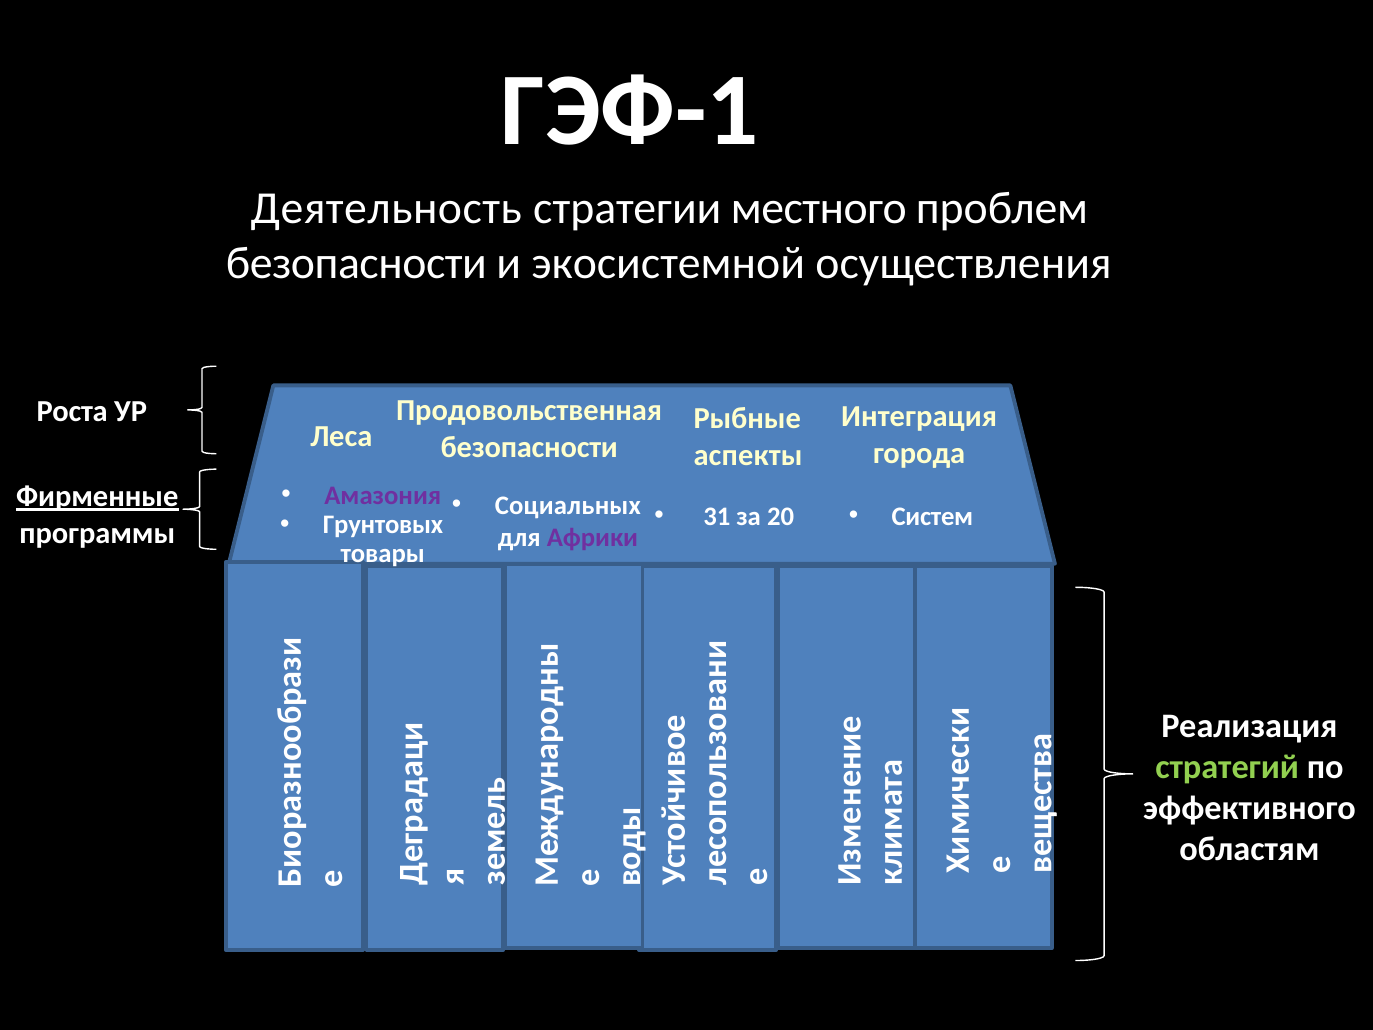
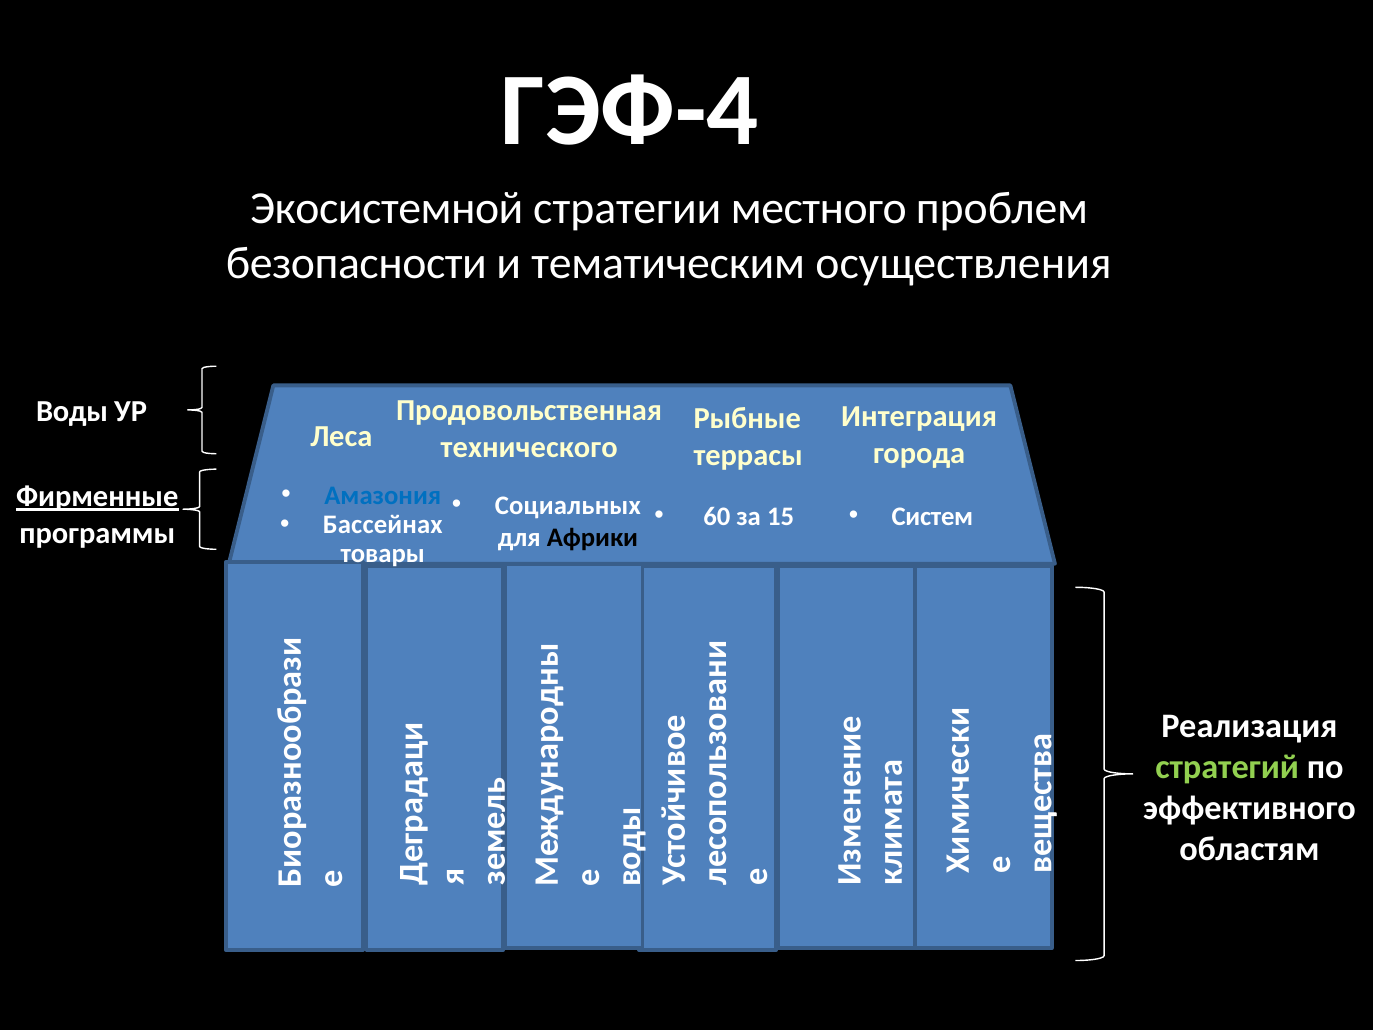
ГЭФ-1: ГЭФ-1 -> ГЭФ-4 (630, 110)
Деятельность: Деятельность -> Экосистемной (387, 209)
экосистемной: экосистемной -> тематическим (668, 264)
Роста: Роста -> Воды (72, 411)
безопасности: безопасности -> технического (529, 447)
аспекты: аспекты -> террасы (748, 455)
Амазония colour: purple -> blue (383, 495)
31: 31 -> 60 (717, 516)
20: 20 -> 15 (781, 516)
Грунтовых: Грунтовых -> Бассейнах (383, 524)
Африки colour: purple -> black (592, 537)
